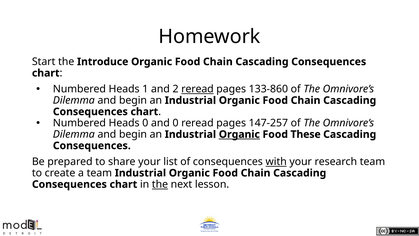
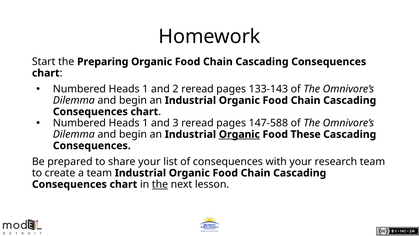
Introduce: Introduce -> Preparing (103, 62)
reread underline: present -> none (197, 89)
133-860: 133-860 -> 133-143 (268, 89)
0: 0 -> 1 (145, 123)
and 0: 0 -> 3 (176, 123)
147-257: 147-257 -> 147-588 (268, 123)
with underline: present -> none (276, 161)
